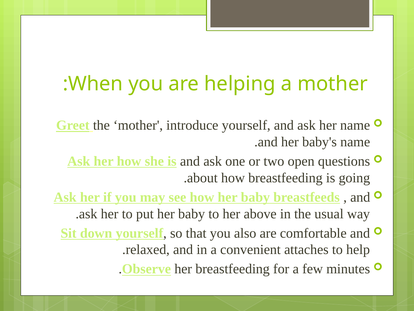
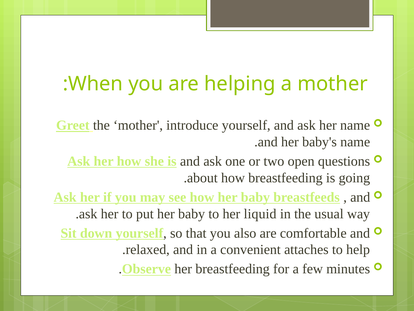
above: above -> liquid (260, 213)
